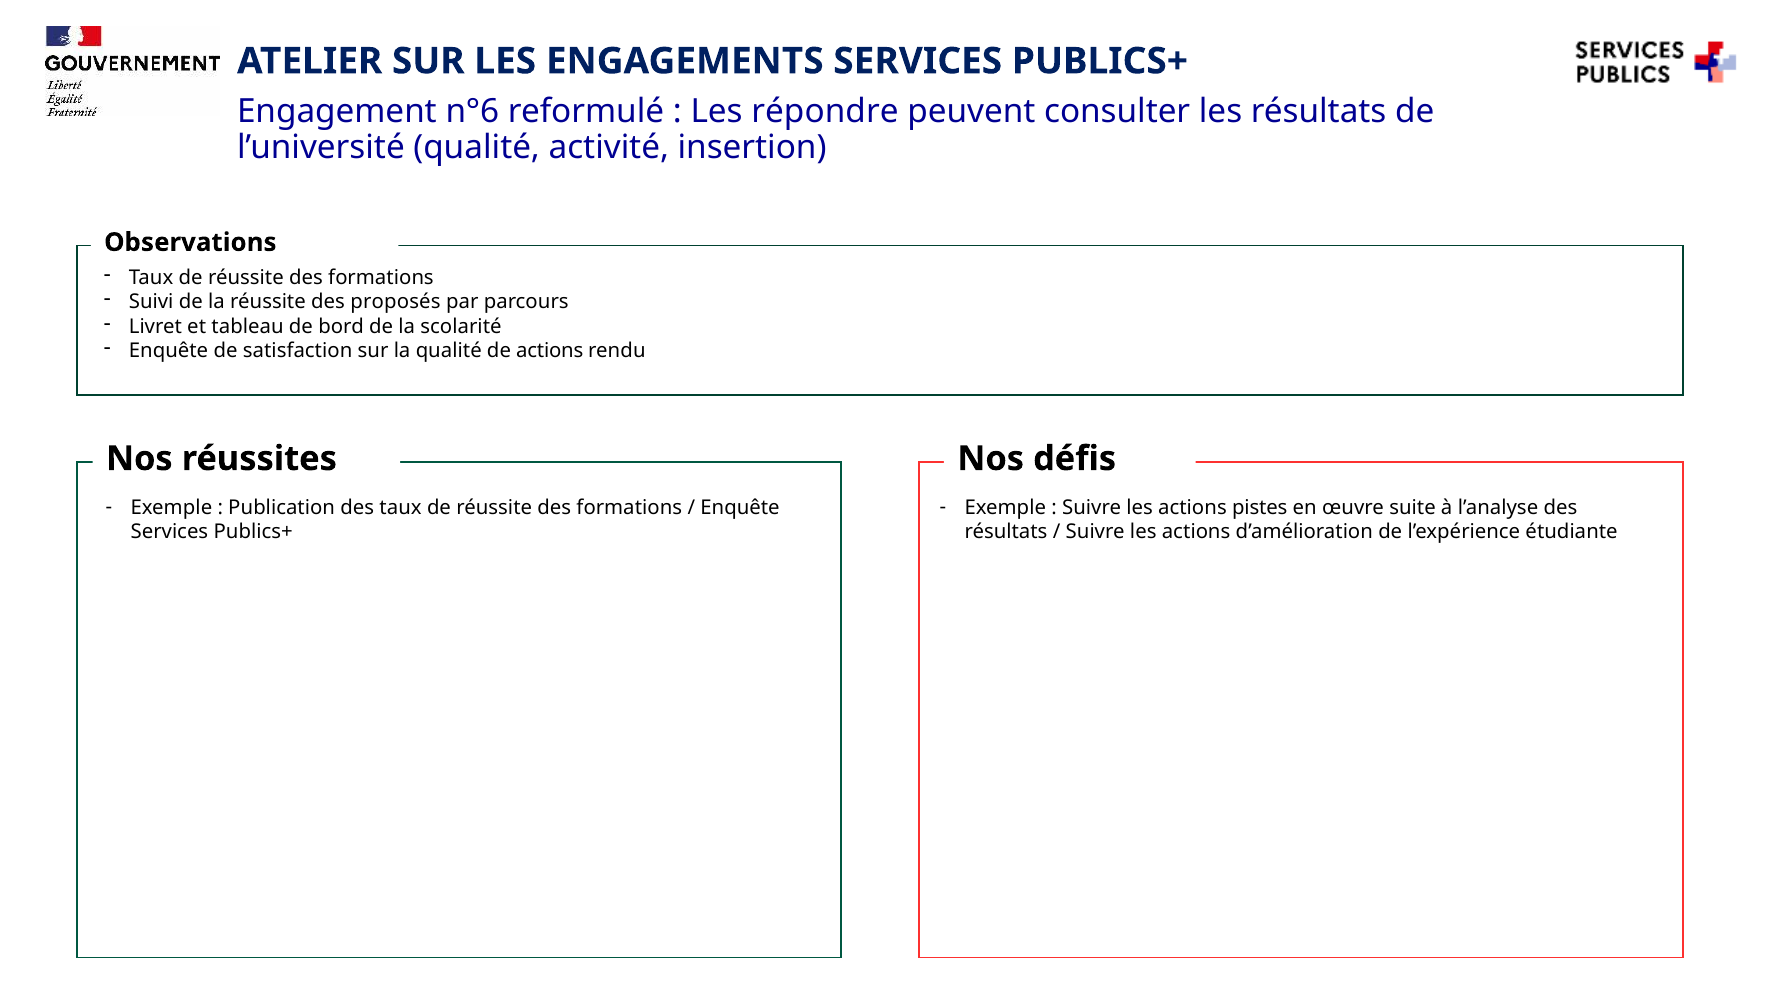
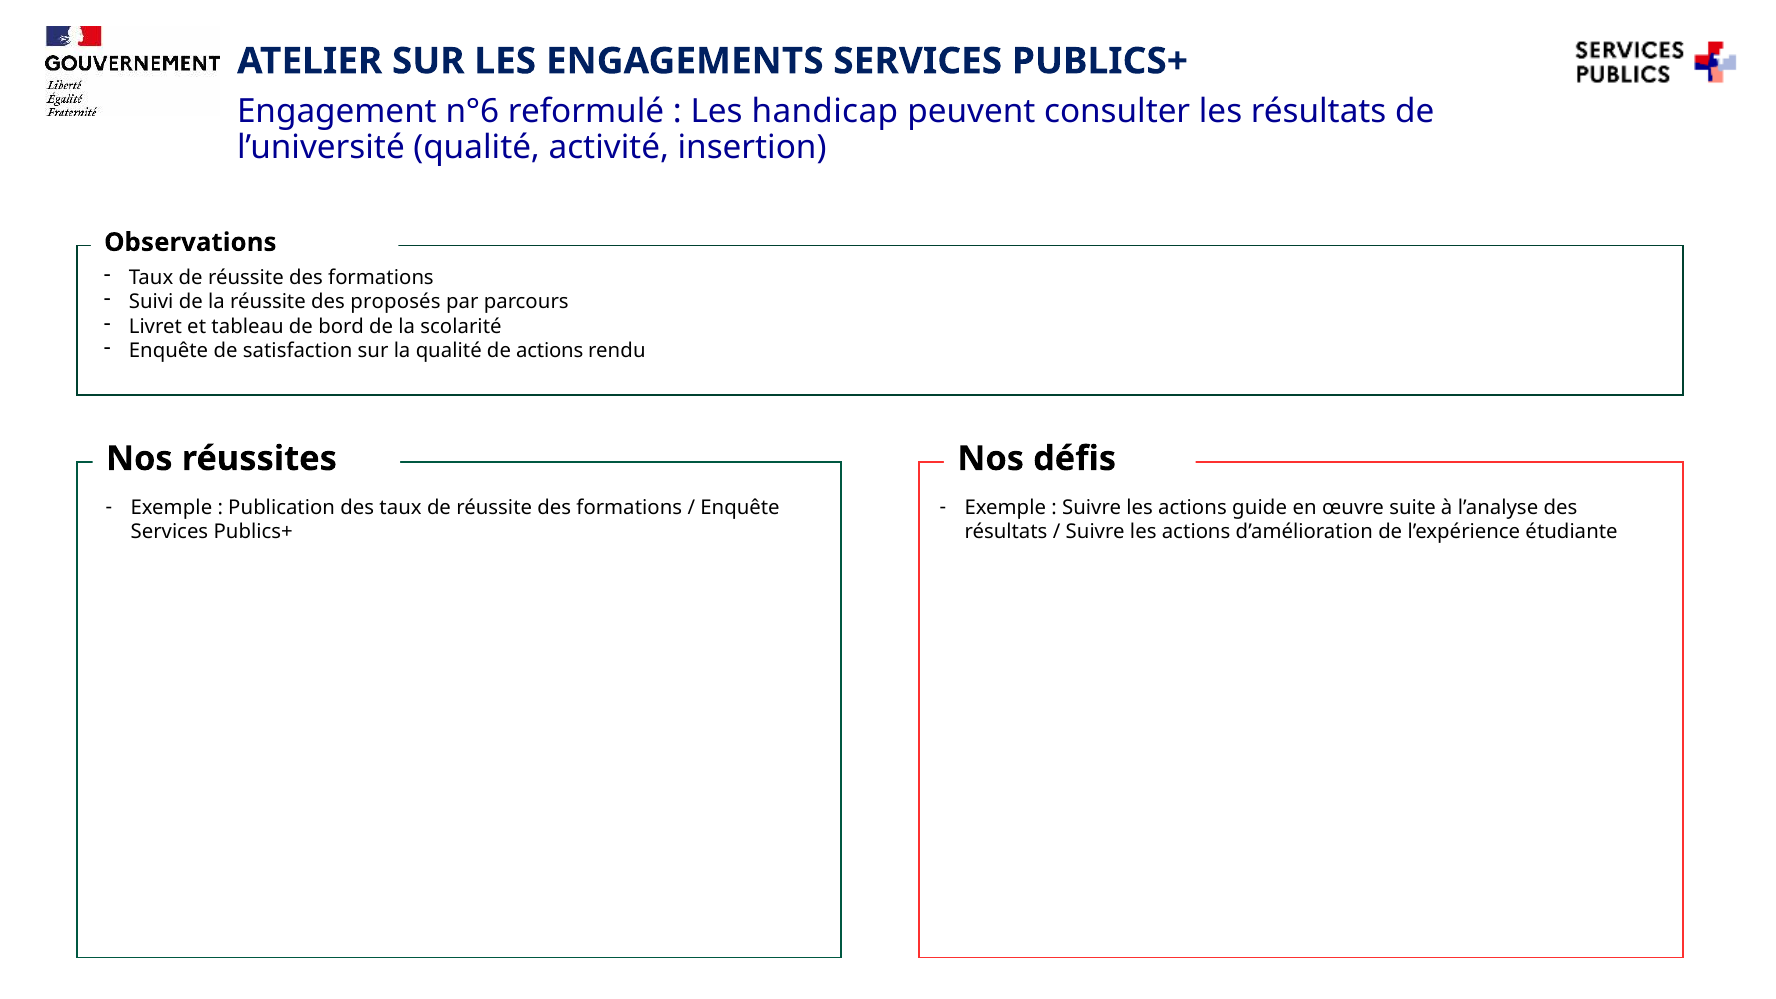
répondre: répondre -> handicap (825, 112)
pistes: pistes -> guide (1260, 507)
